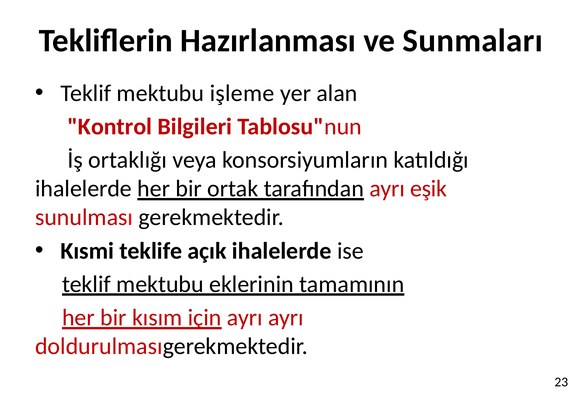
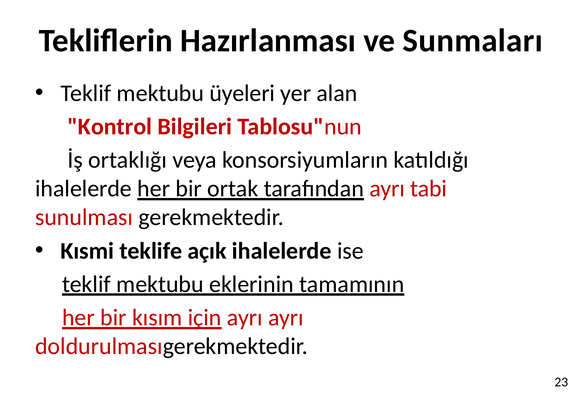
işleme: işleme -> üyeleri (242, 93)
eşik: eşik -> tabi (428, 189)
